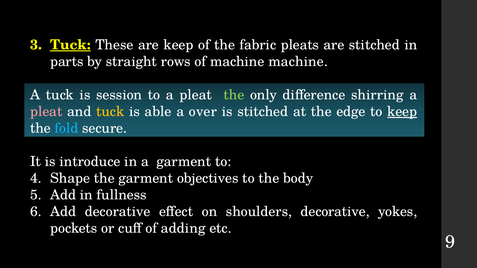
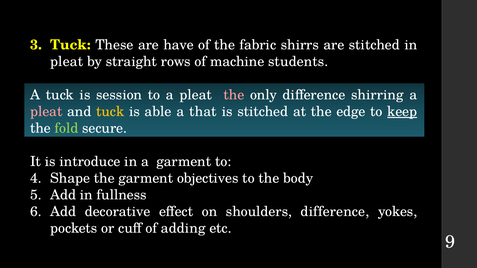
Tuck underline: present -> none (70, 45)
are keep: keep -> have (179, 45)
pleats: pleats -> shirrs (300, 45)
parts: parts -> pleat (67, 62)
machine machine: machine -> students (298, 62)
the colour: light green -> pink (234, 95)
over: over -> that (203, 112)
fold colour: light blue -> light green (66, 128)
shoulders decorative: decorative -> difference (335, 212)
